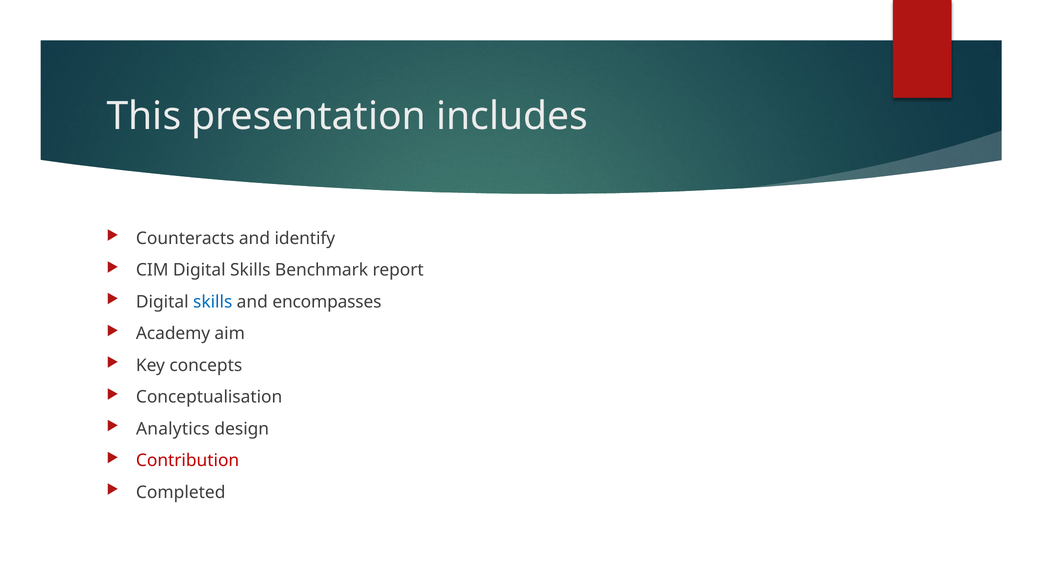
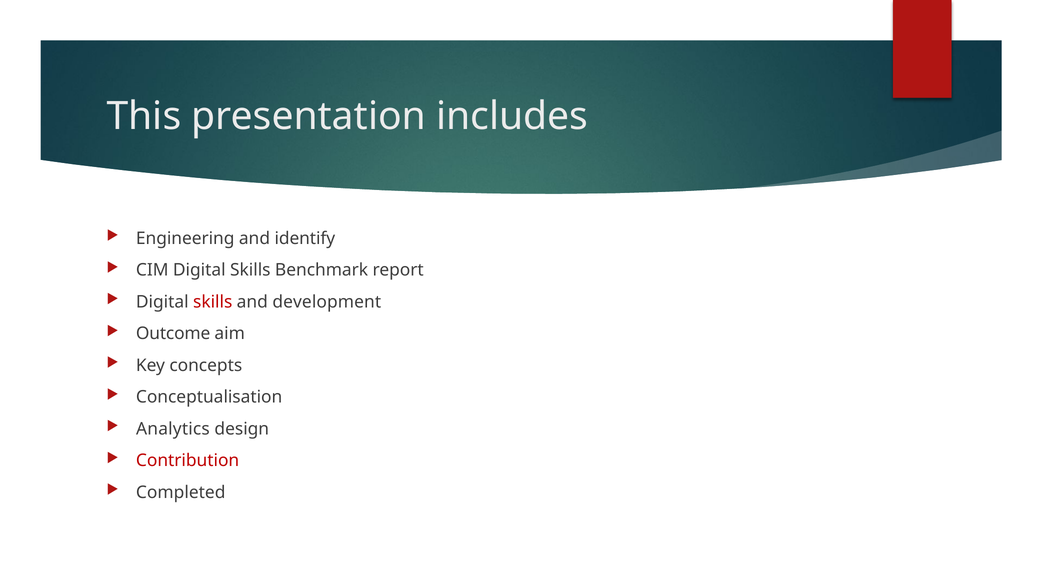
Counteracts: Counteracts -> Engineering (185, 238)
skills colour: blue -> red (213, 302)
encompasses: encompasses -> development (327, 302)
Academy: Academy -> Outcome (173, 333)
